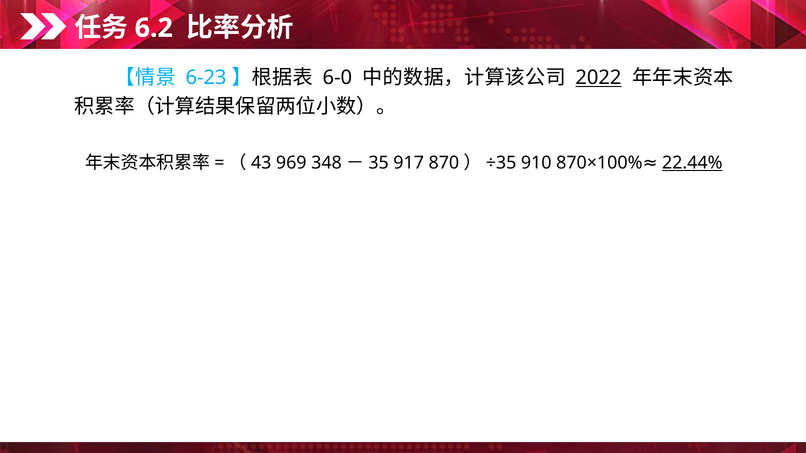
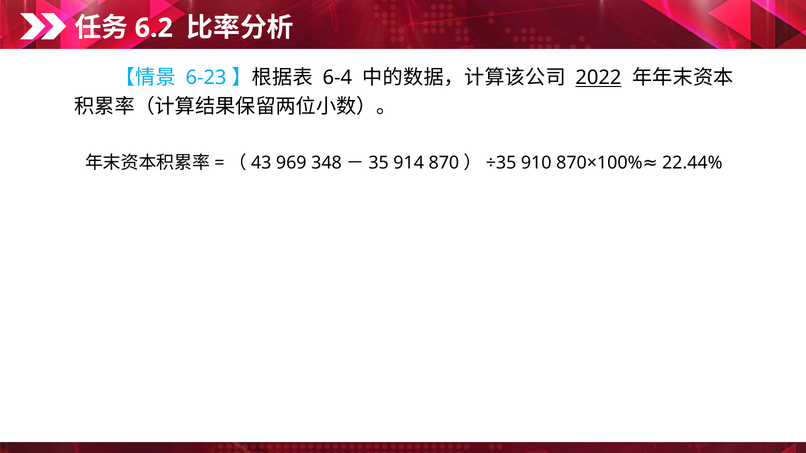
6-0: 6-0 -> 6-4 (337, 78)
917: 917 -> 914 (409, 163)
22.44% underline: present -> none (692, 163)
